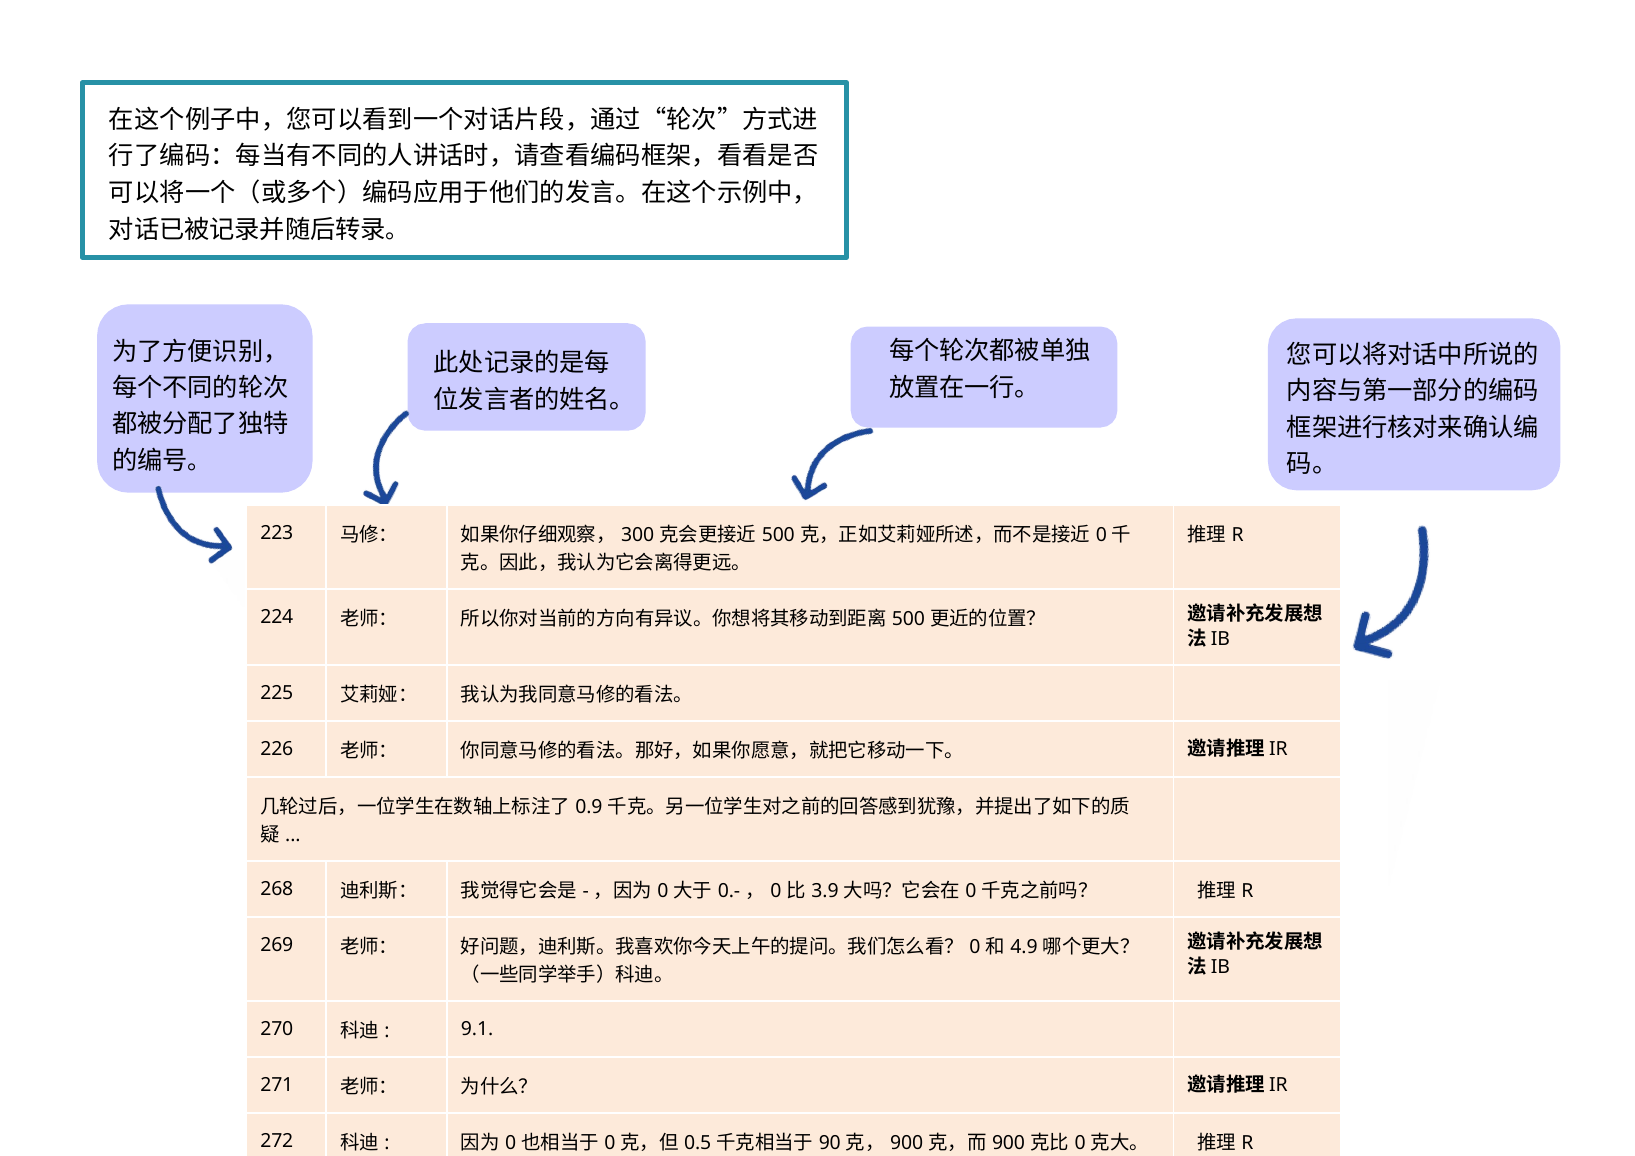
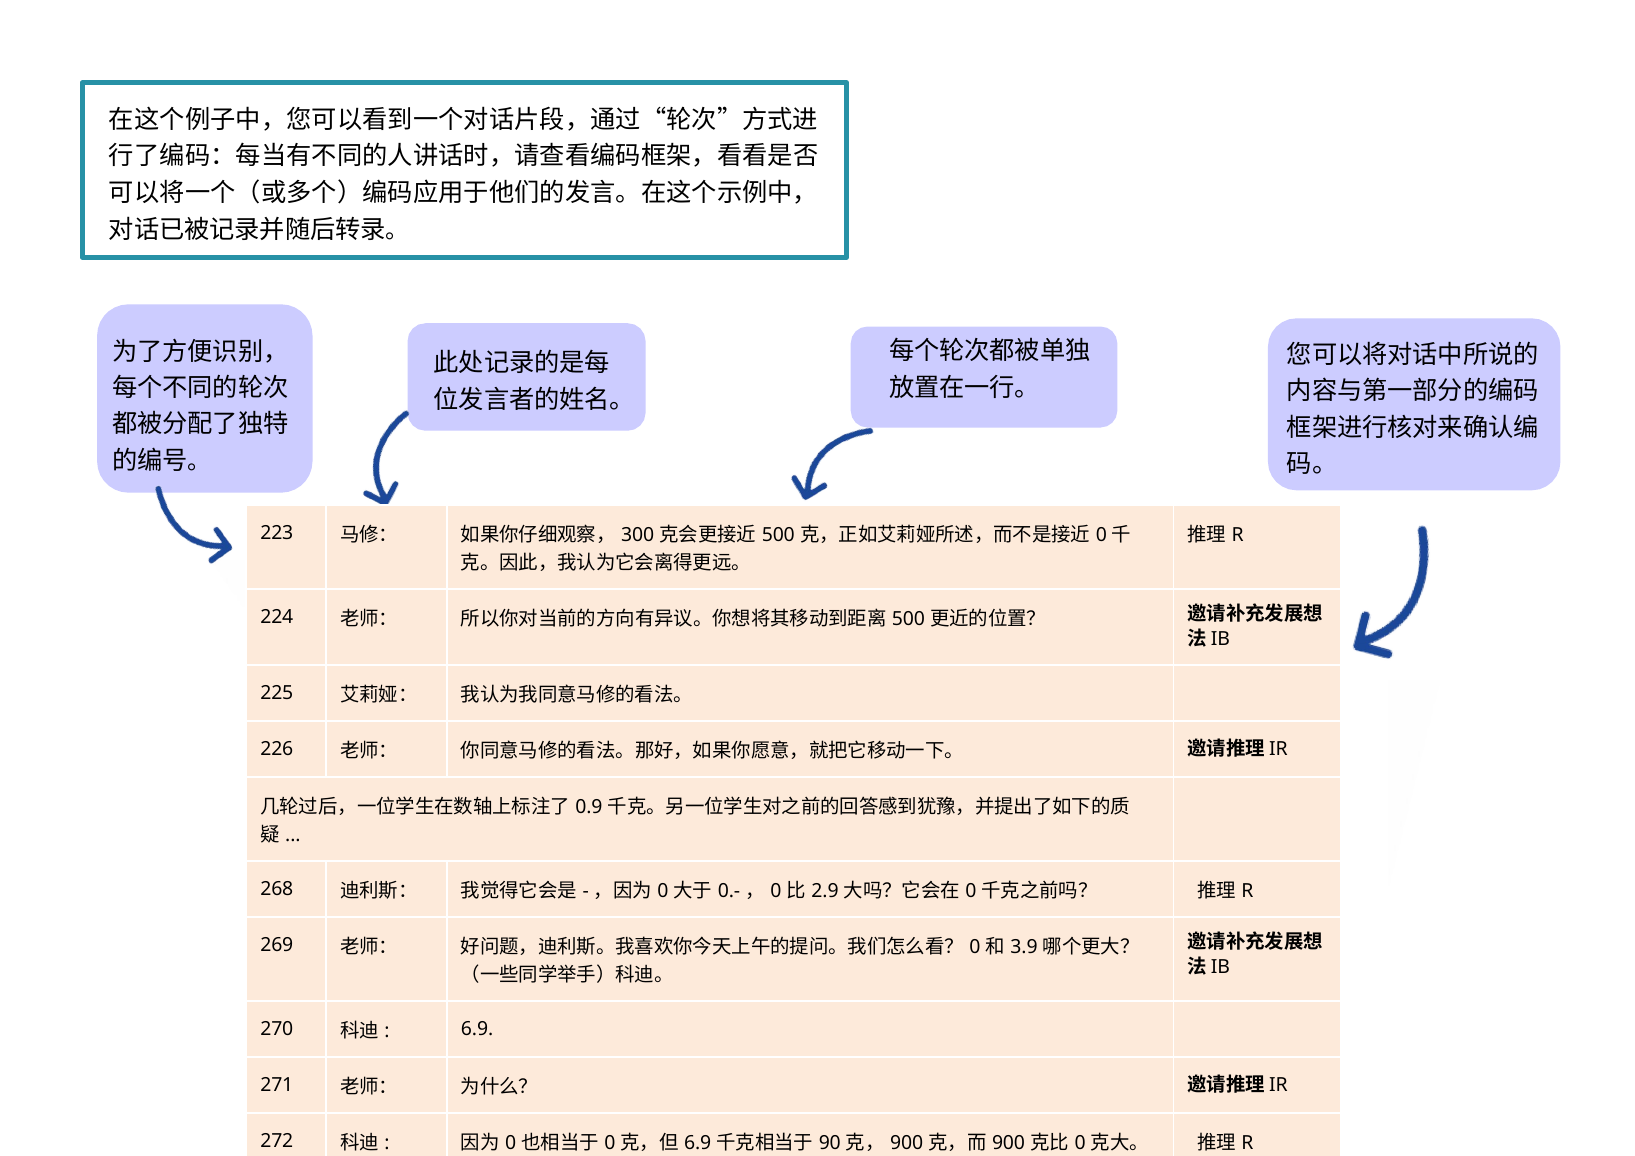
3.9: 3.9 -> 2.9 (825, 891)
4.9: 4.9 -> 3.9 (1024, 947)
9.1: 9.1 -> 6.9 (477, 1029)
0.5: 0.5 -> 6.9 (698, 1143)
